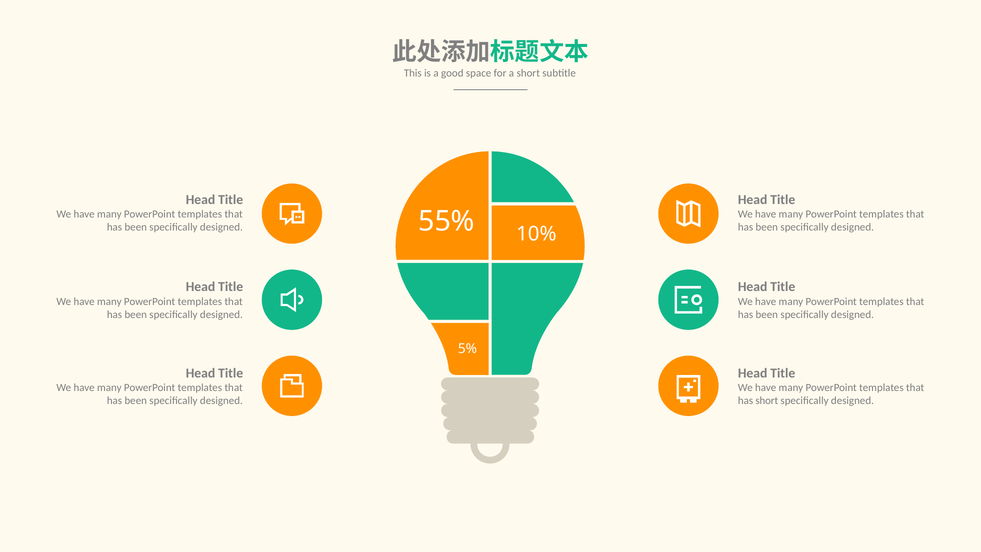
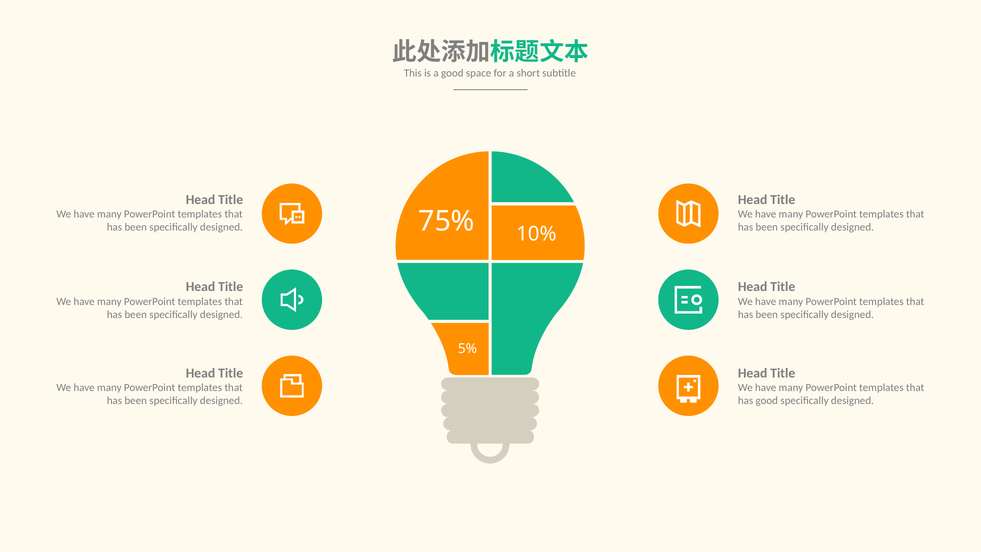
55%: 55% -> 75% (446, 221)
has short: short -> good (767, 401)
